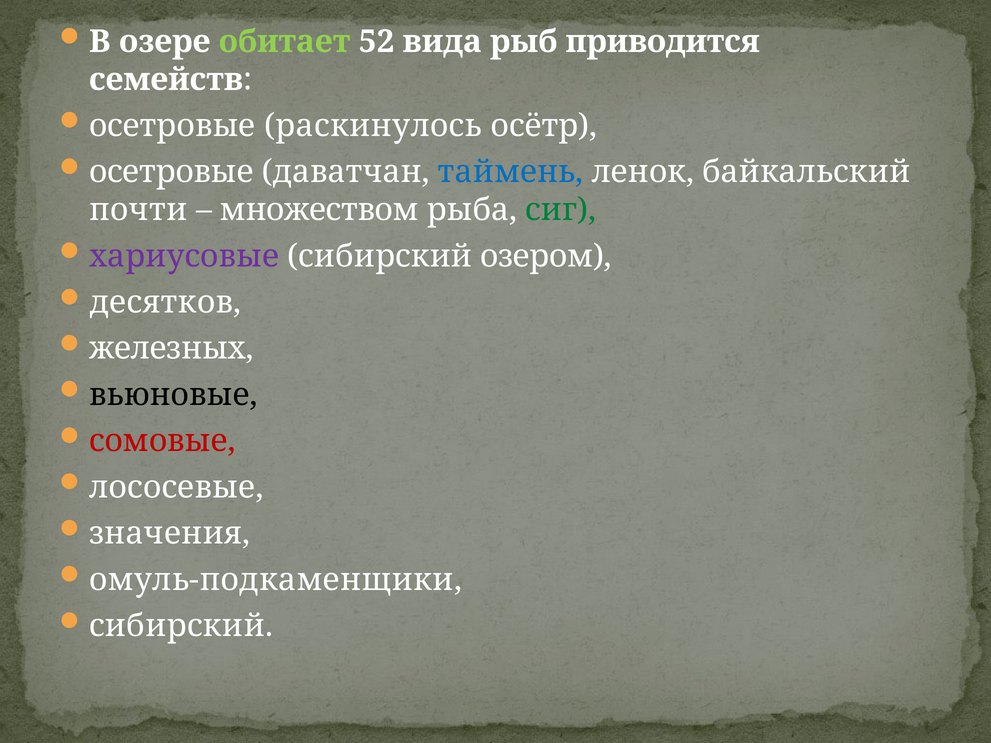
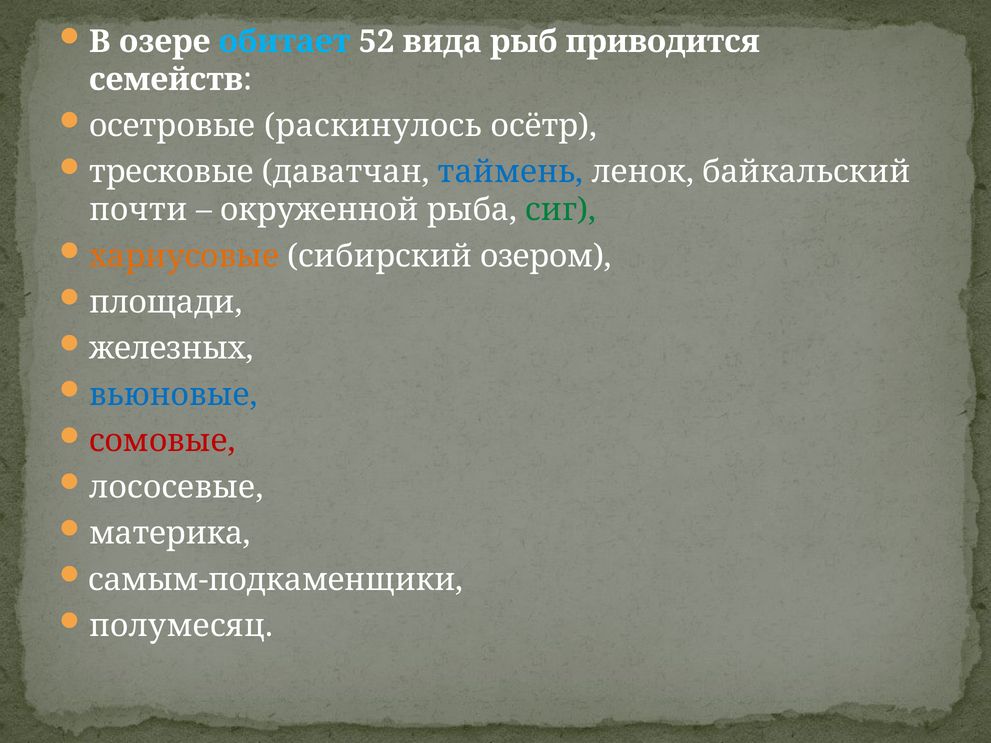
обитает colour: light green -> light blue (285, 42)
осетровые: осетровые -> тресковые (171, 172)
множеством: множеством -> окруженной (319, 210)
хариусовые colour: purple -> orange (184, 256)
десятков: десятков -> площади (166, 302)
вьюновые colour: black -> blue (173, 395)
значения: значения -> материка (170, 534)
омуль-подкаменщики: омуль-подкаменщики -> самым-подкаменщики (276, 580)
сибирский: сибирский -> полумесяц (181, 626)
